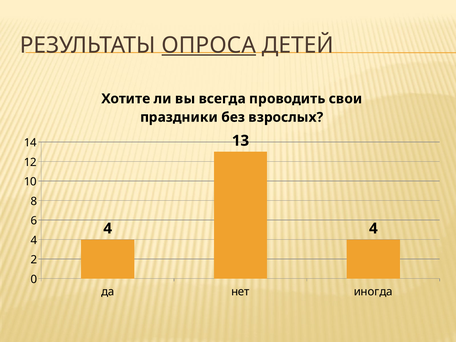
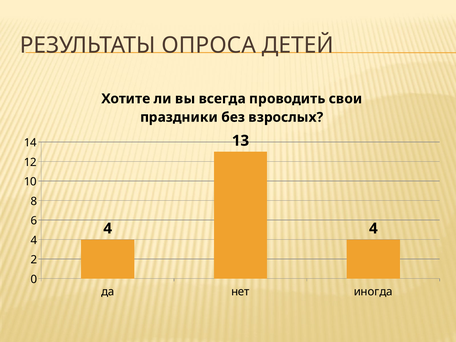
ОПРОСА underline: present -> none (209, 45)
